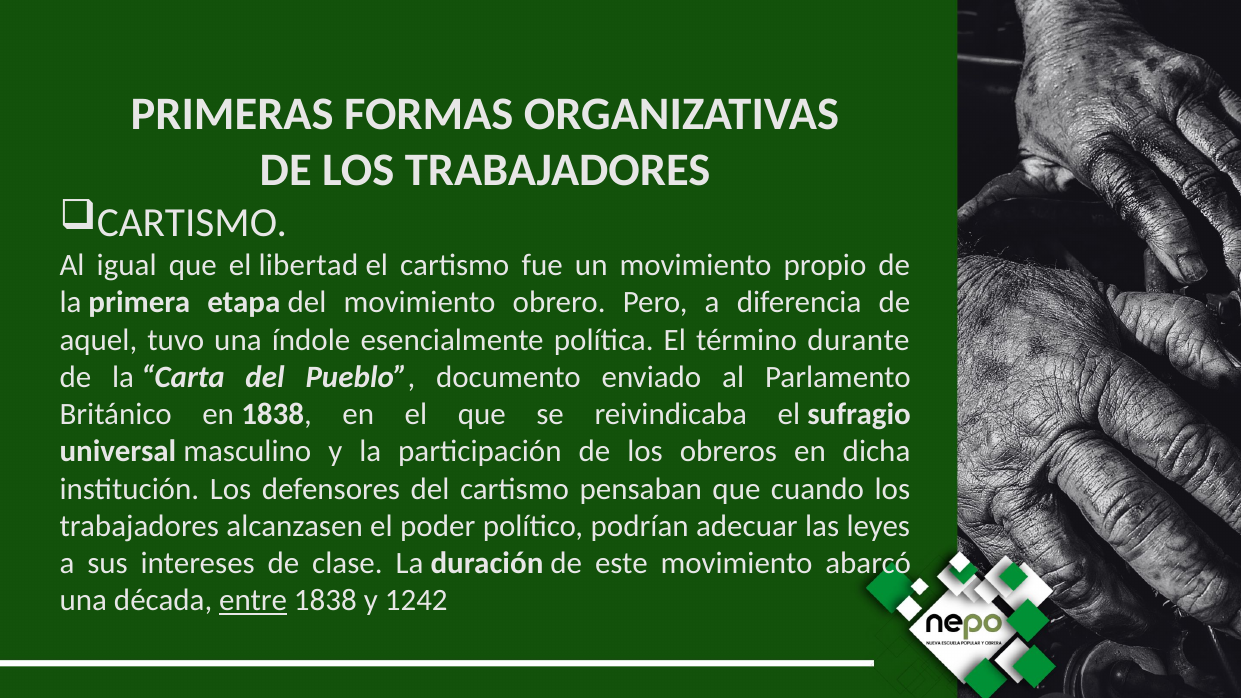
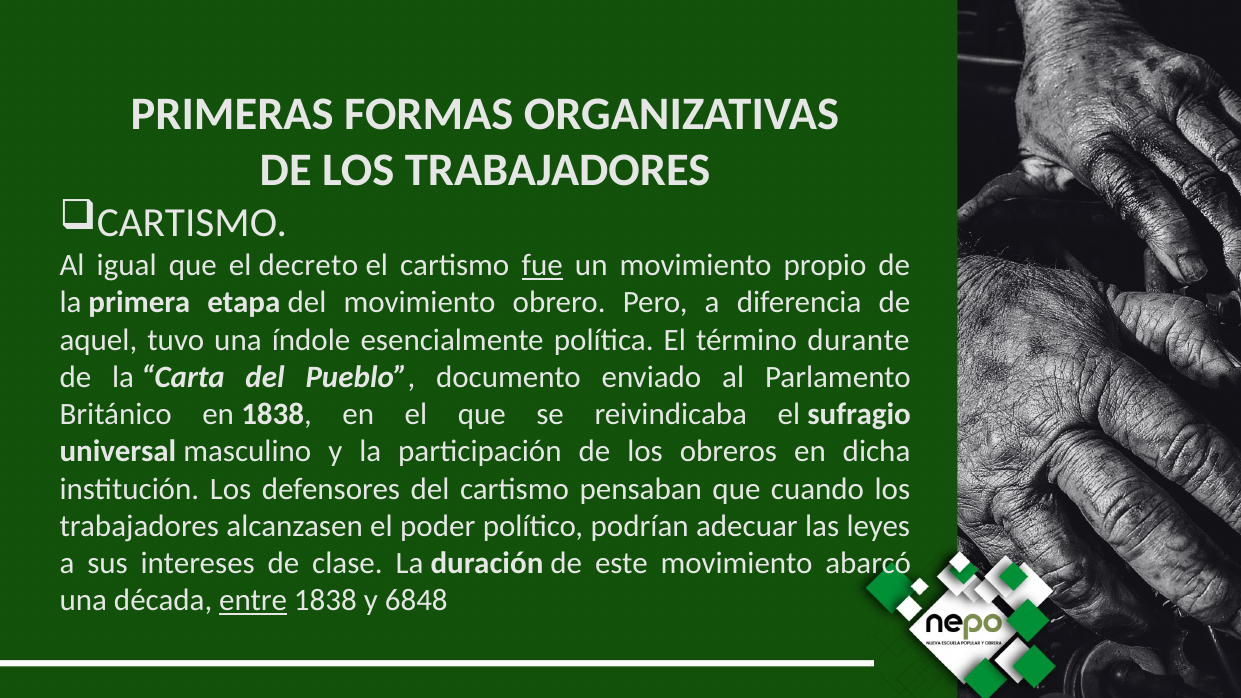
libertad: libertad -> decreto (308, 265)
fue underline: none -> present (542, 265)
1242: 1242 -> 6848 (416, 601)
